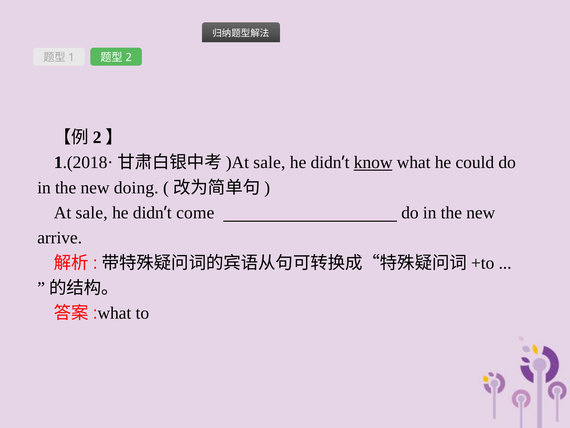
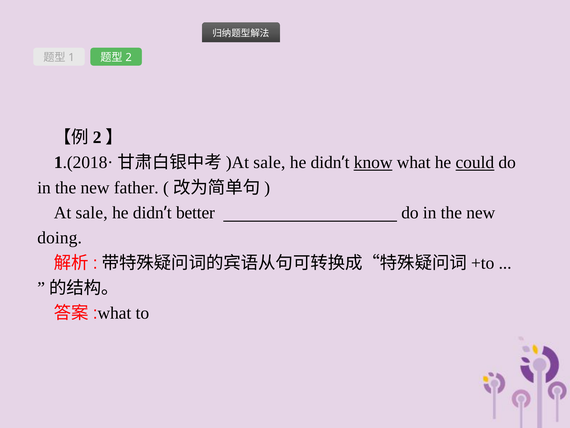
could underline: none -> present (475, 162)
doing: doing -> father (136, 187)
come: come -> better (195, 213)
arrive: arrive -> doing (60, 238)
